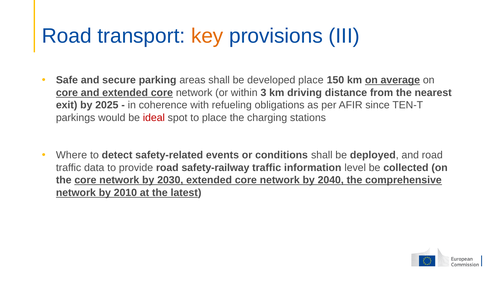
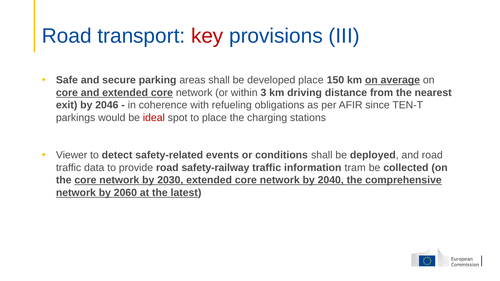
key colour: orange -> red (207, 36)
2025: 2025 -> 2046 (107, 105)
Where: Where -> Viewer (72, 155)
level: level -> tram (355, 168)
2010: 2010 -> 2060 (125, 193)
